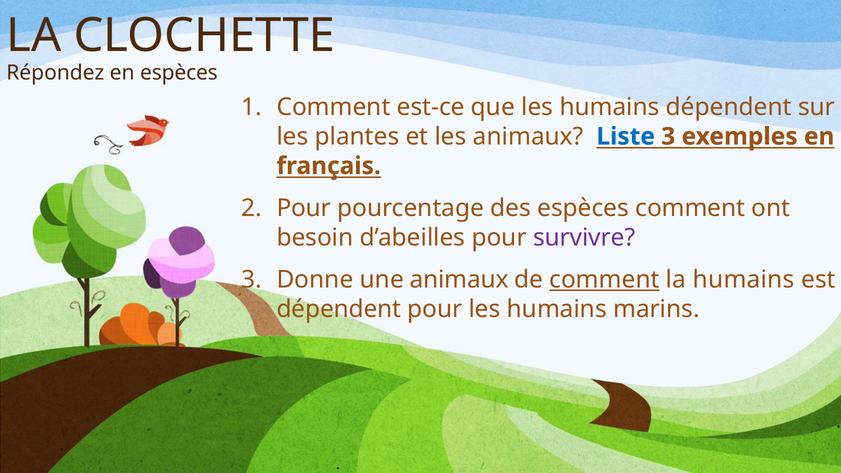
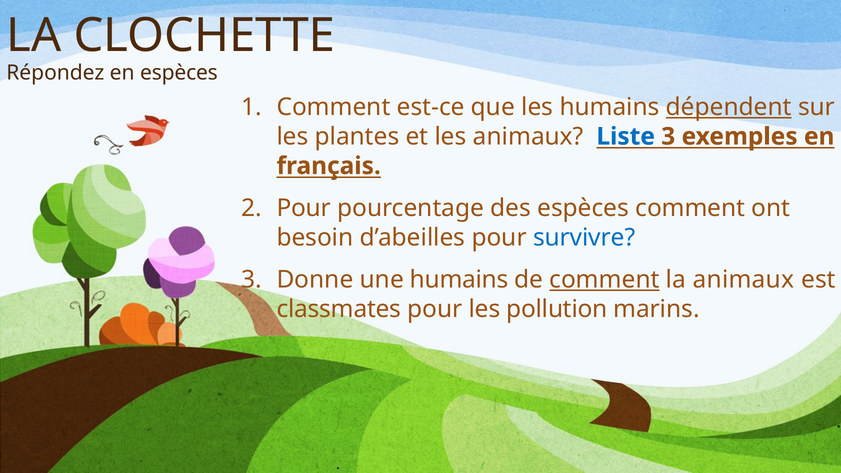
dépendent underline: none -> present (729, 107)
survivre colour: purple -> blue (584, 237)
une animaux: animaux -> humains (459, 280)
la humains: humains -> animaux (744, 280)
dépendent: dépendent -> classmates (339, 309)
pour les humains: humains -> pollution (557, 309)
